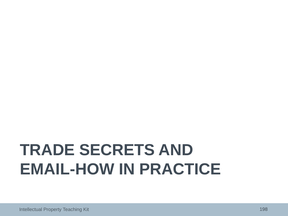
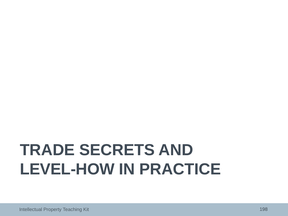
EMAIL-HOW: EMAIL-HOW -> LEVEL-HOW (67, 169)
